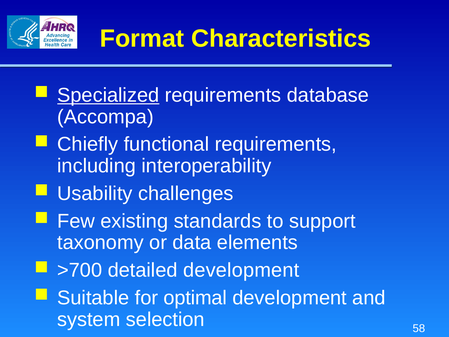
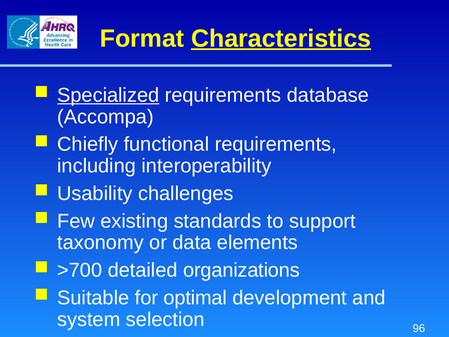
Characteristics underline: none -> present (281, 38)
detailed development: development -> organizations (241, 270)
58: 58 -> 96 (419, 328)
